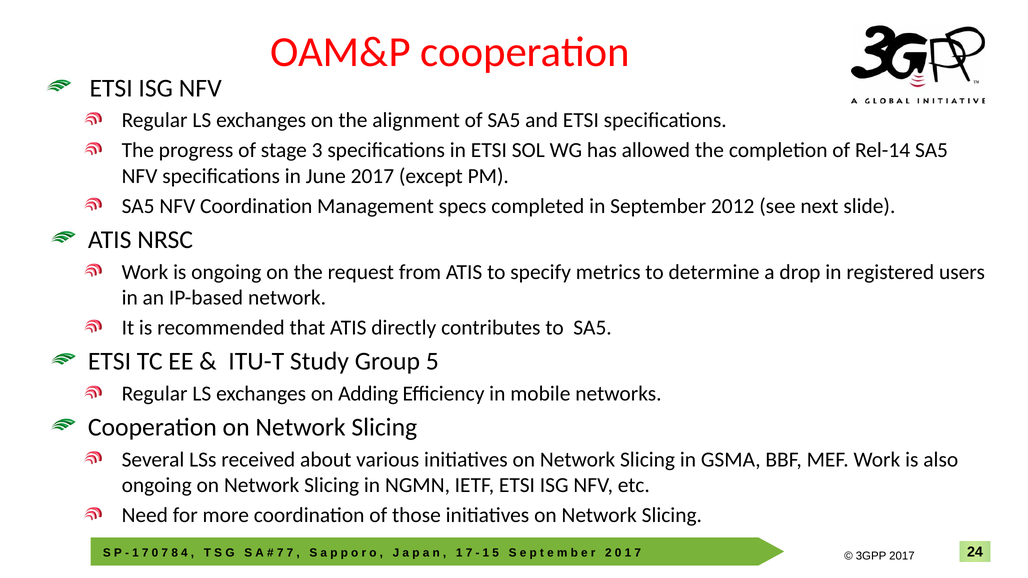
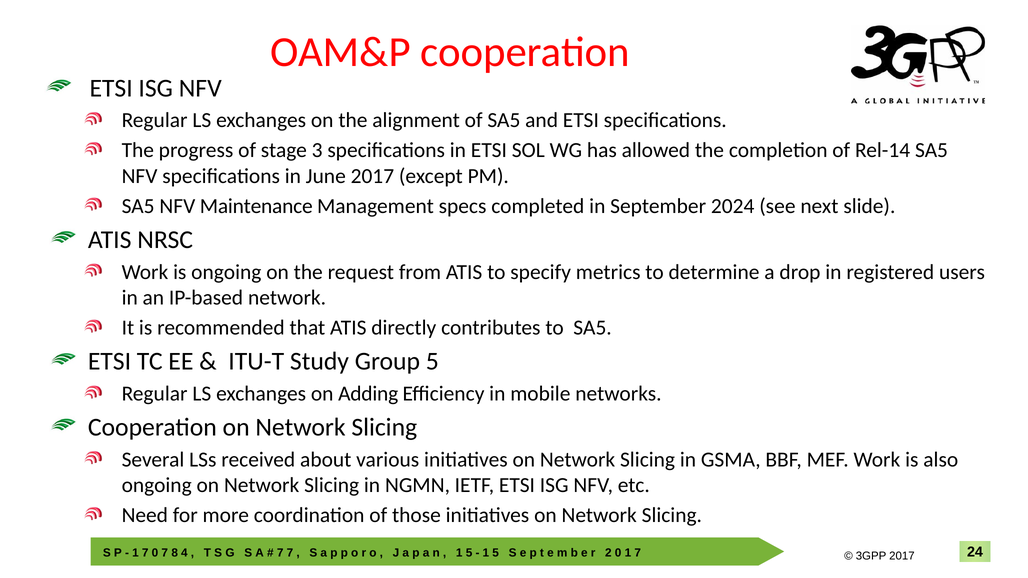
NFV Coordination: Coordination -> Maintenance (256, 206)
September 2012: 2012 -> 2024 (733, 206)
7: 7 -> 5 (469, 553)
